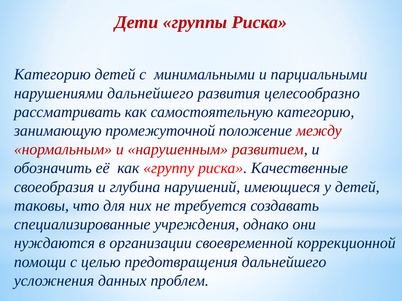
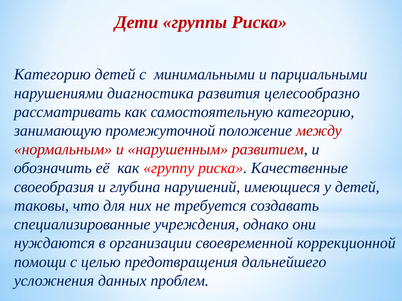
нарушениями дальнейшего: дальнейшего -> диагностика (150, 93)
